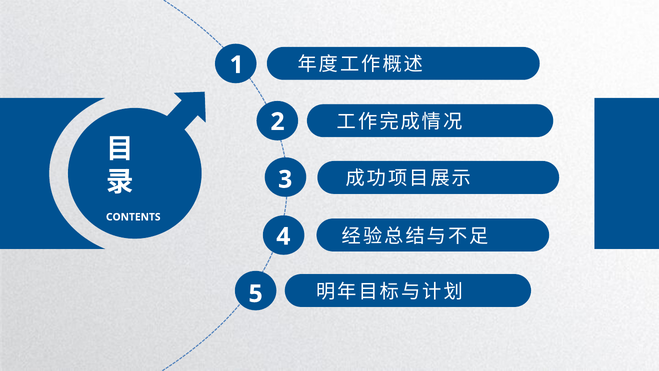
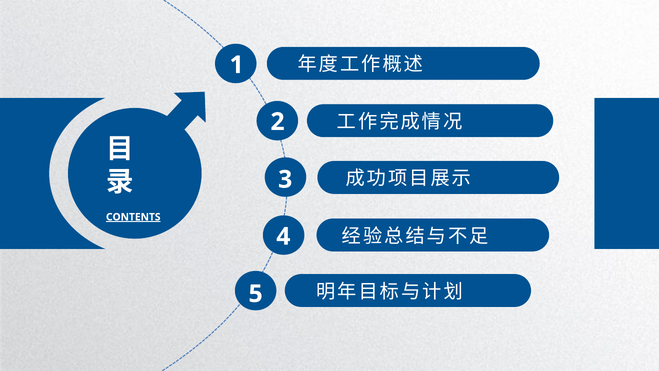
CONTENTS underline: none -> present (133, 217)
